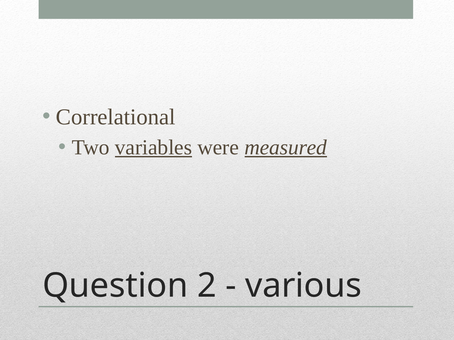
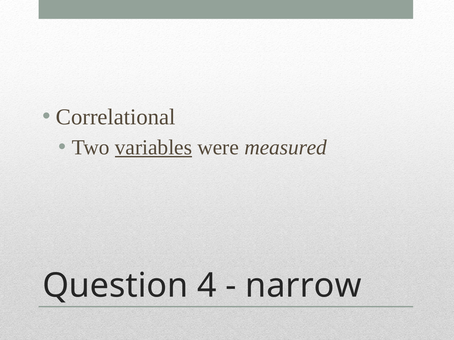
measured underline: present -> none (286, 148)
2: 2 -> 4 (207, 286)
various: various -> narrow (303, 286)
